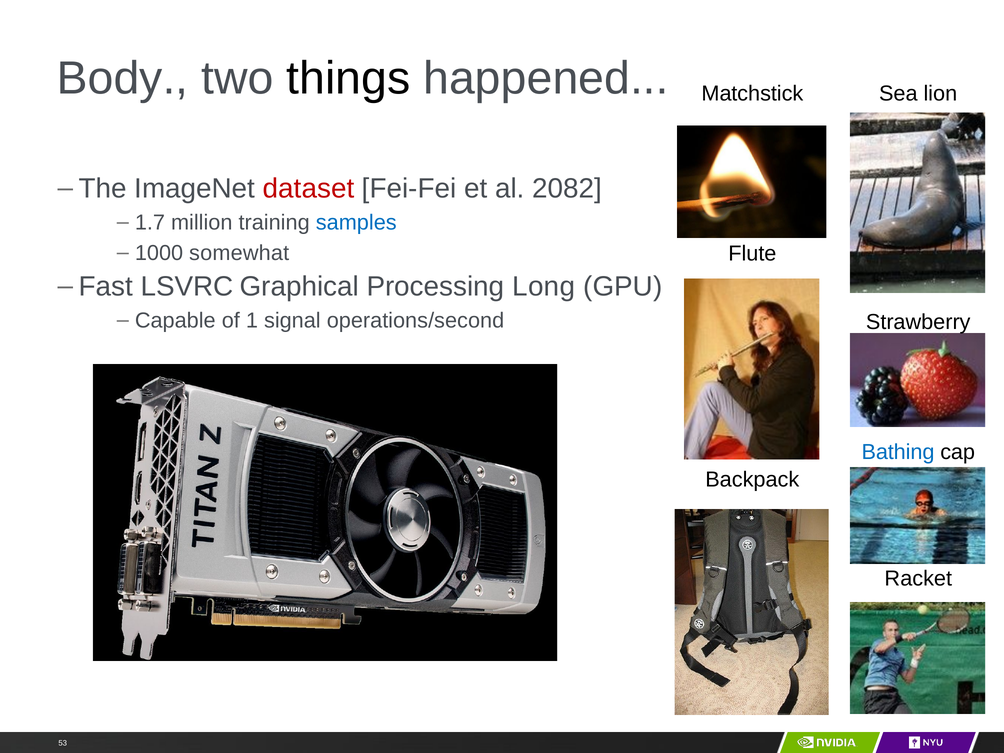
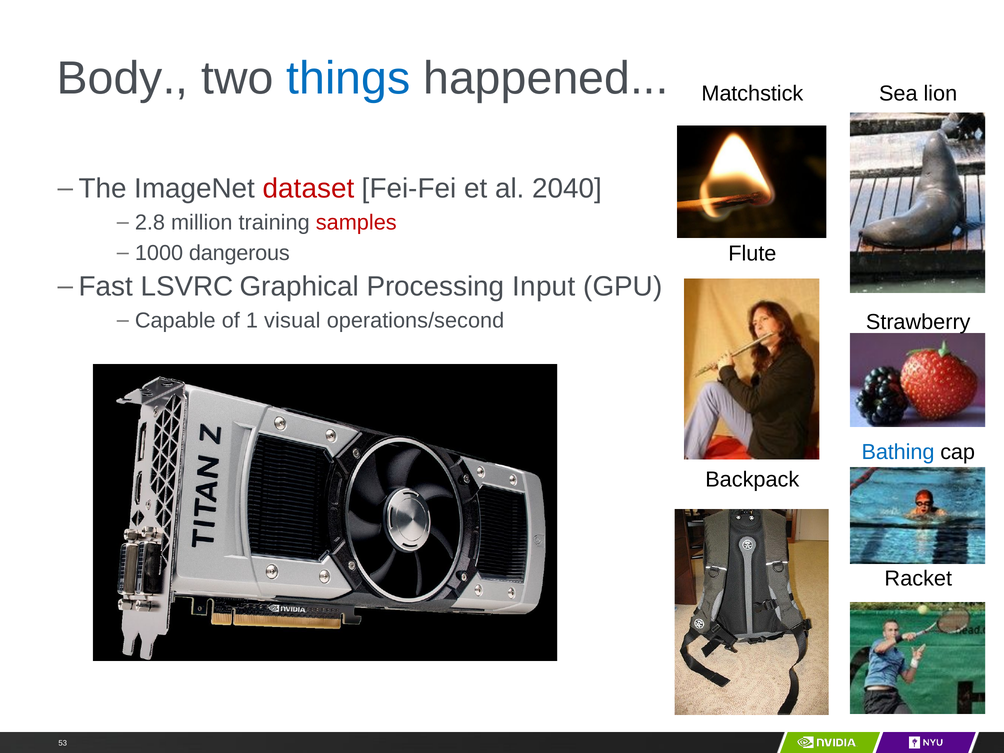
things colour: black -> blue (348, 78)
2082: 2082 -> 2040 (567, 189)
1.7: 1.7 -> 2.8 (150, 222)
samples colour: blue -> red (356, 222)
somewhat: somewhat -> dangerous (239, 253)
Long: Long -> Input (544, 287)
signal: signal -> visual (292, 320)
